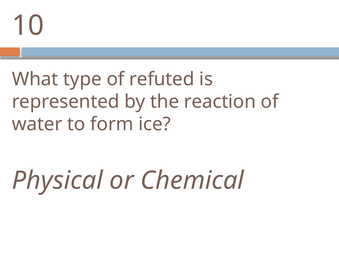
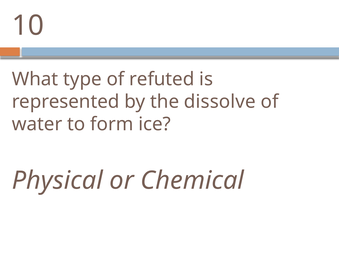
reaction: reaction -> dissolve (220, 102)
